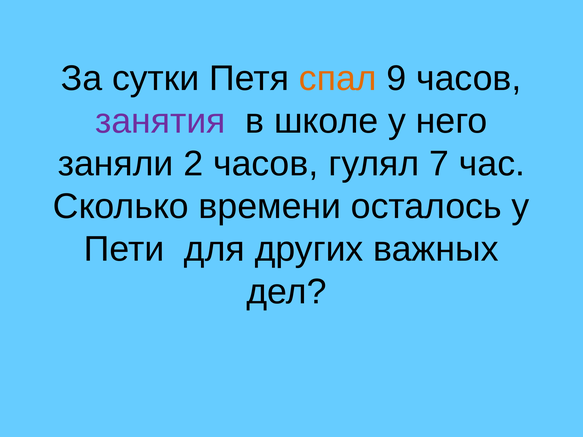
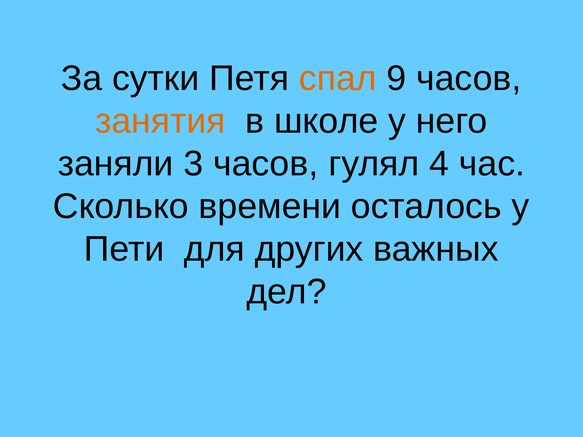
занятия colour: purple -> orange (160, 121)
2: 2 -> 3 (193, 164)
7: 7 -> 4 (439, 164)
